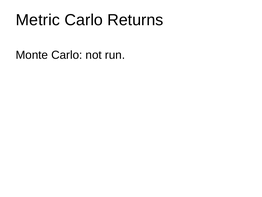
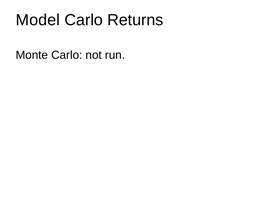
Metric: Metric -> Model (38, 20)
